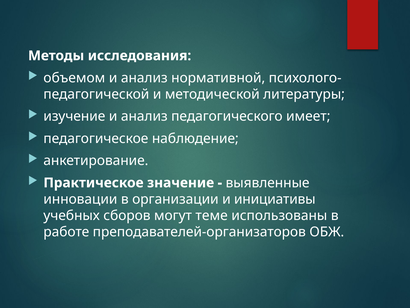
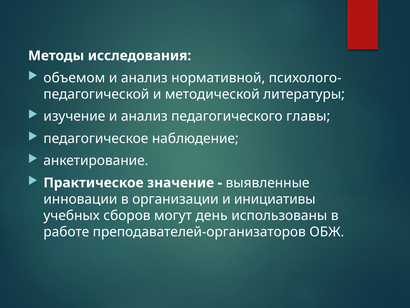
имеет: имеет -> главы (308, 116)
теме: теме -> день (212, 215)
